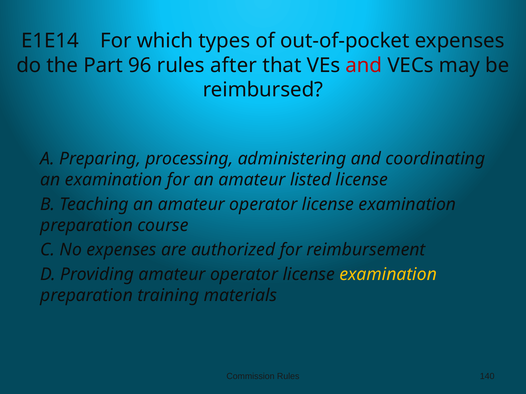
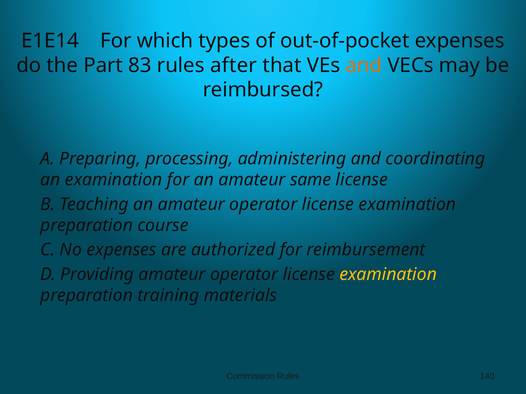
96: 96 -> 83 (140, 65)
and colour: red -> orange (364, 65)
listed: listed -> same (311, 180)
